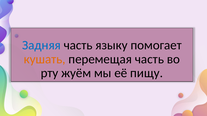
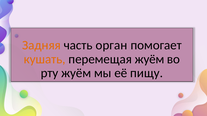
Задняя colour: blue -> orange (41, 45)
языку: языку -> орган (111, 45)
перемещая часть: часть -> жуём (150, 59)
